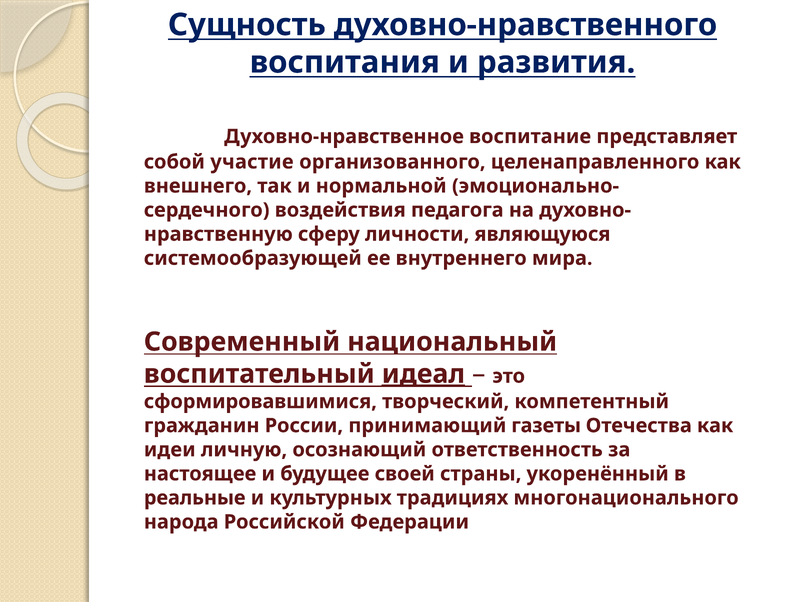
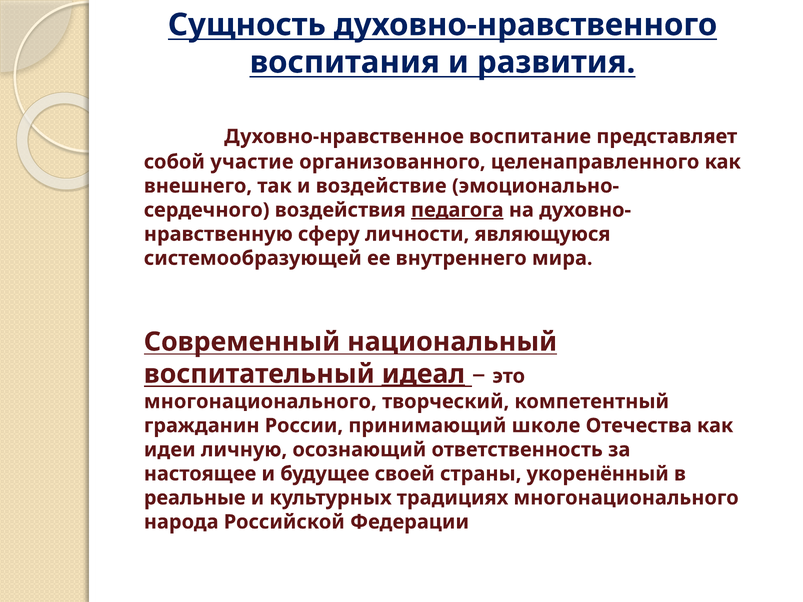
нормальной: нормальной -> воздействие (381, 186)
педагога underline: none -> present (457, 210)
сформировавшимися: сформировавшимися -> многонационального (260, 402)
газеты: газеты -> школе (546, 426)
